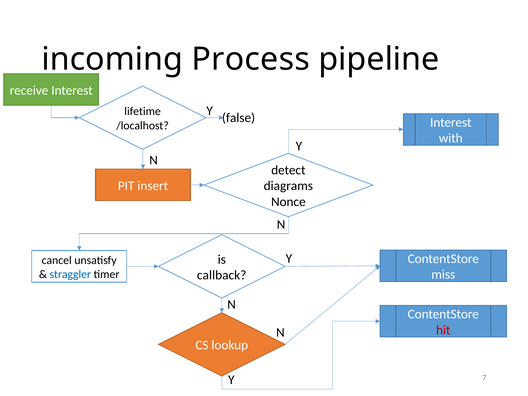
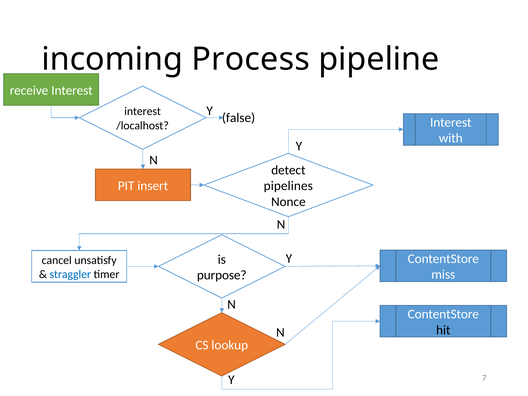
lifetime: lifetime -> interest (143, 111)
diagrams: diagrams -> pipelines (288, 186)
callback: callback -> purpose (222, 275)
hit colour: red -> black (443, 330)
